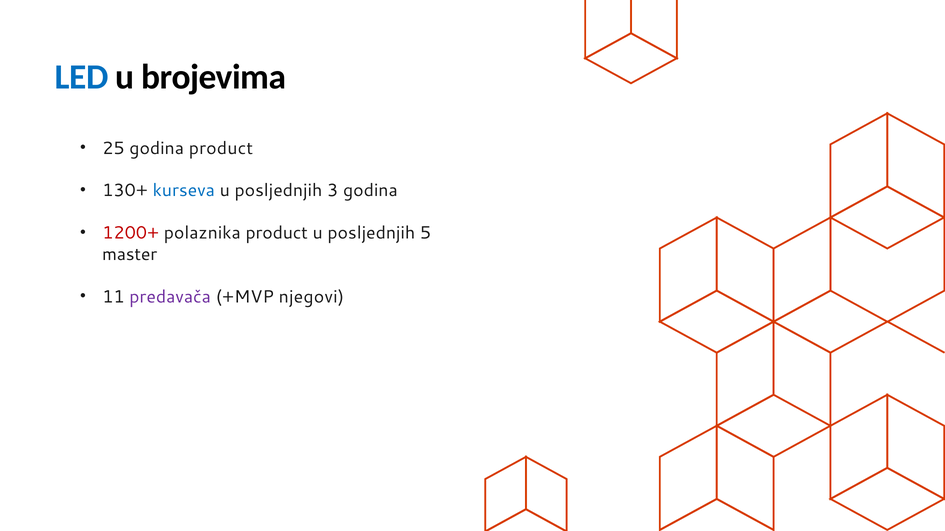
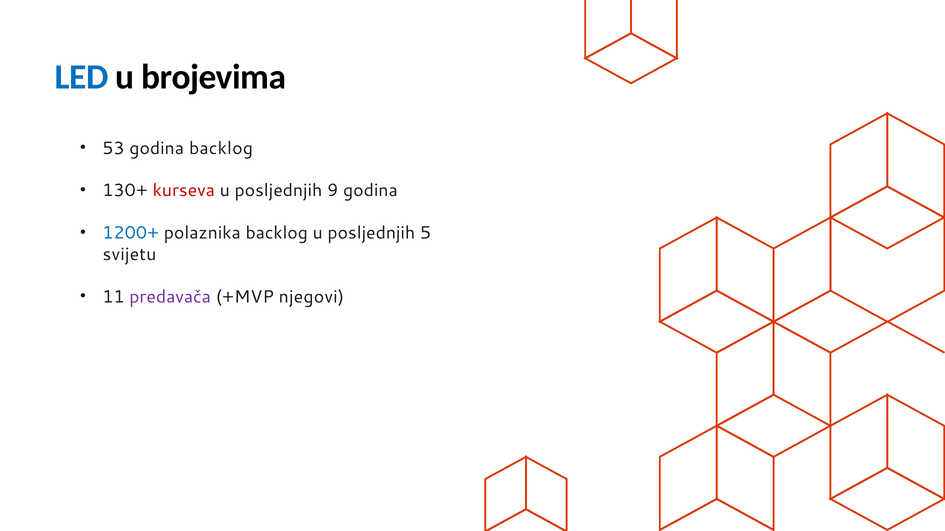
25: 25 -> 53 (113, 148)
godina product: product -> backlog (221, 148)
kurseva colour: blue -> red (184, 191)
3: 3 -> 9 (333, 191)
1200+ colour: red -> blue (131, 233)
polaznika product: product -> backlog (277, 233)
master: master -> svijetu (129, 255)
